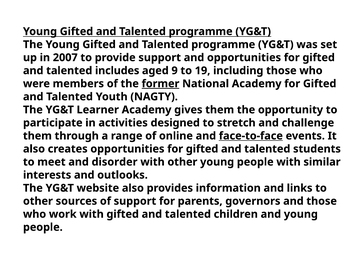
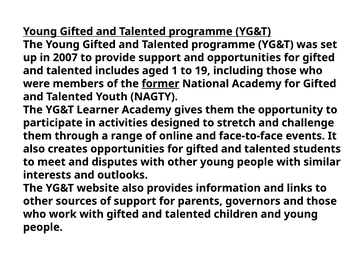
9: 9 -> 1 (175, 71)
face-to-face underline: present -> none (251, 136)
disorder: disorder -> disputes (115, 162)
